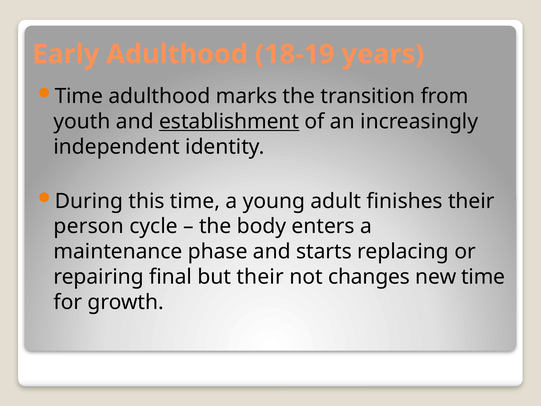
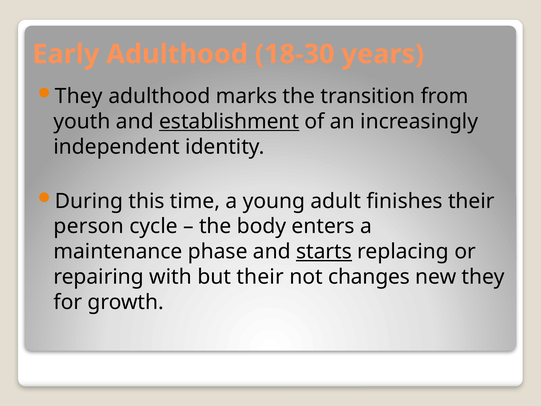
18-19: 18-19 -> 18-30 (295, 54)
Time: Time -> They (79, 96)
starts underline: none -> present (324, 251)
final: final -> with (171, 277)
new time: time -> they (483, 277)
